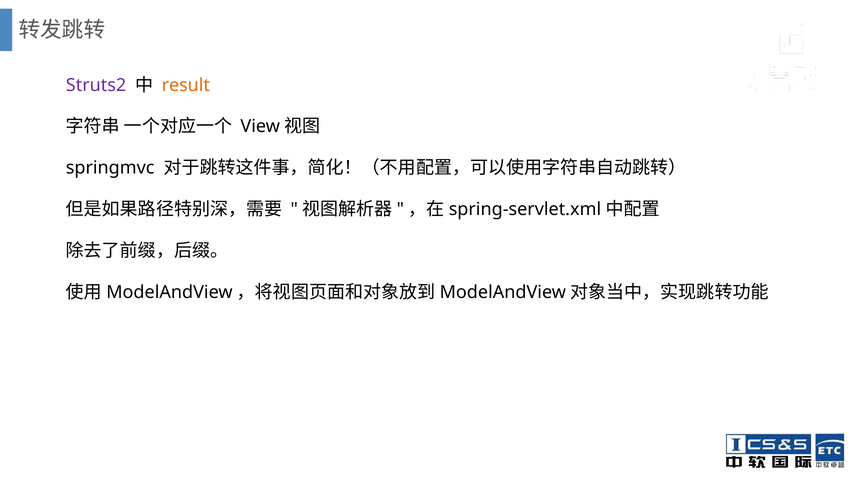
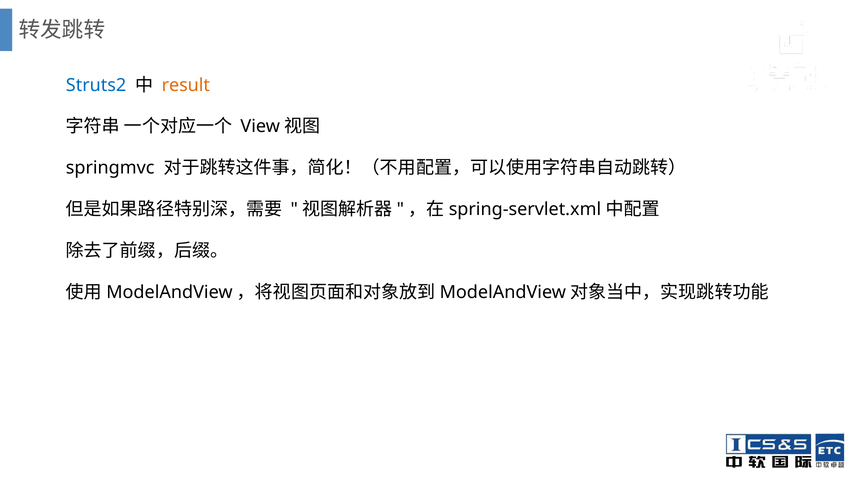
Struts2 colour: purple -> blue (96, 85)
